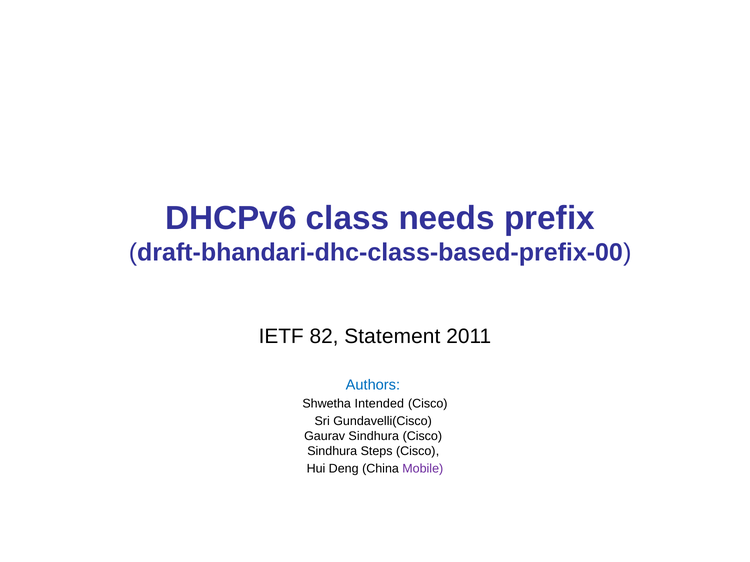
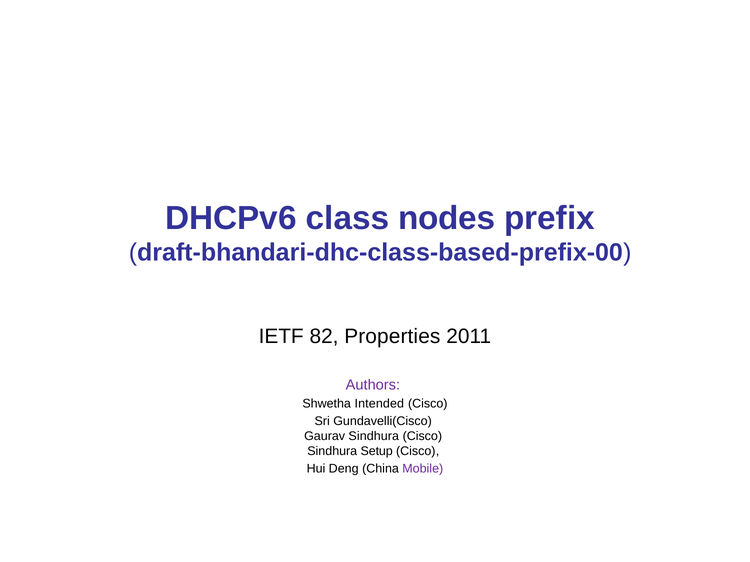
needs: needs -> nodes (447, 218)
Statement: Statement -> Properties (392, 336)
Authors colour: blue -> purple (373, 385)
Steps: Steps -> Setup (377, 451)
